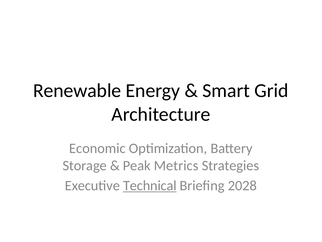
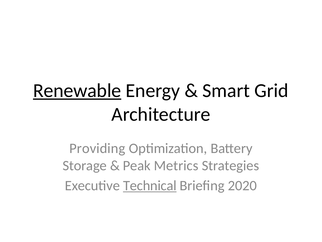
Renewable underline: none -> present (77, 90)
Economic: Economic -> Providing (97, 148)
2028: 2028 -> 2020 (242, 185)
